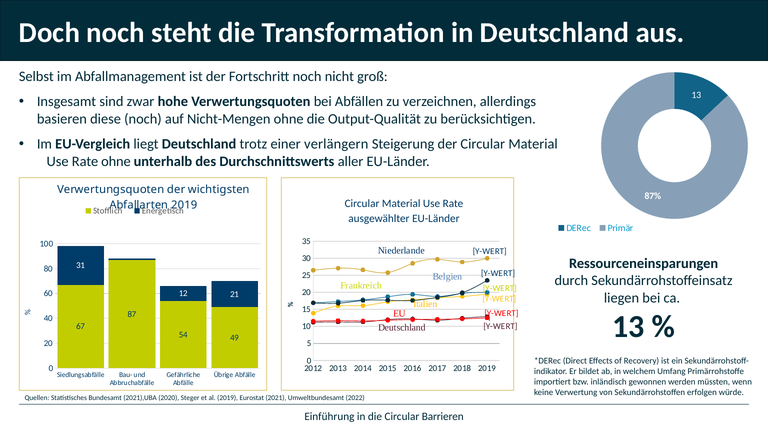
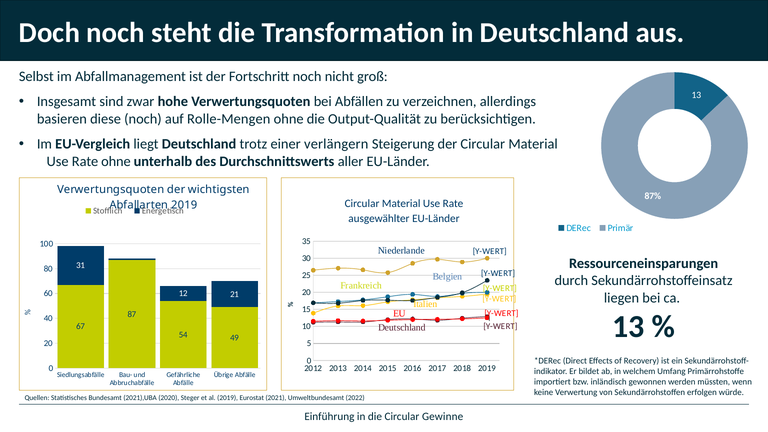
Nicht-Mengen: Nicht-Mengen -> Rolle-Mengen (229, 119)
Barrieren: Barrieren -> Gewinne (443, 416)
